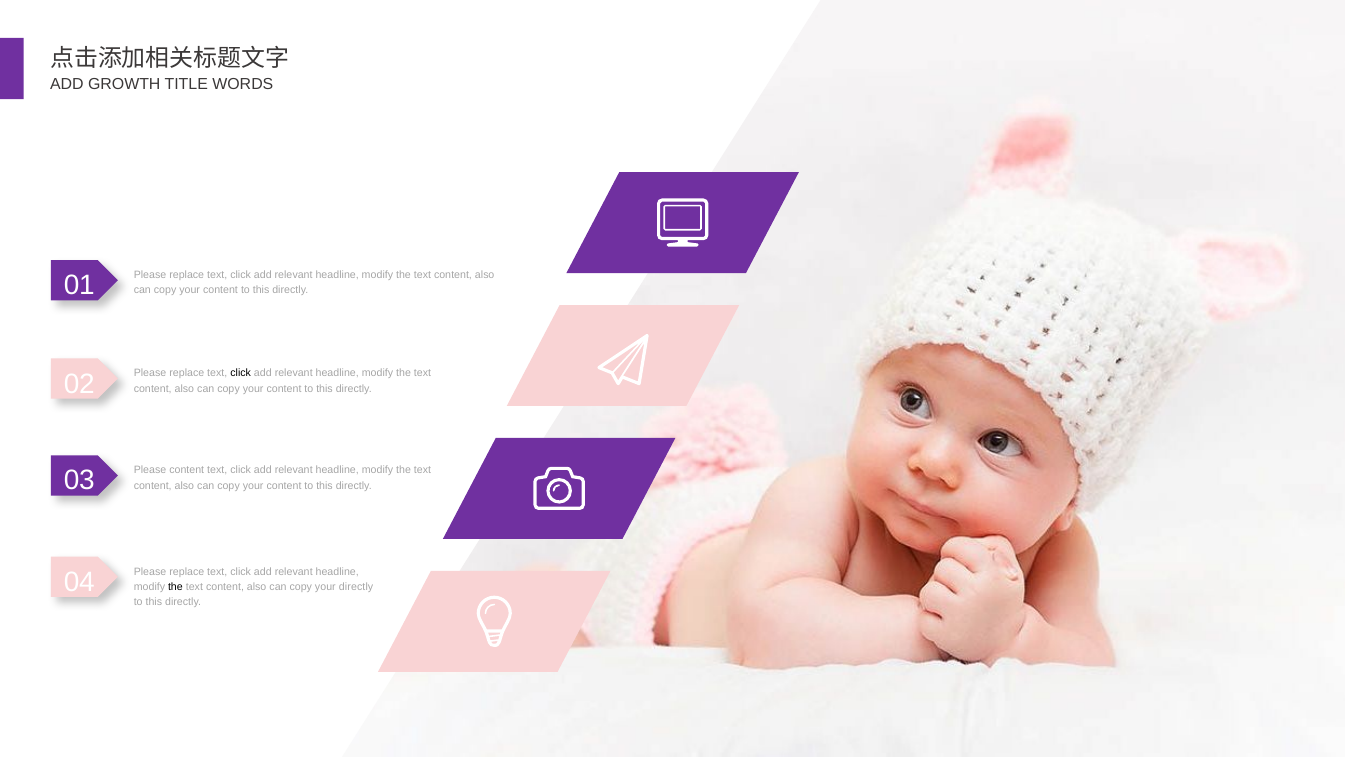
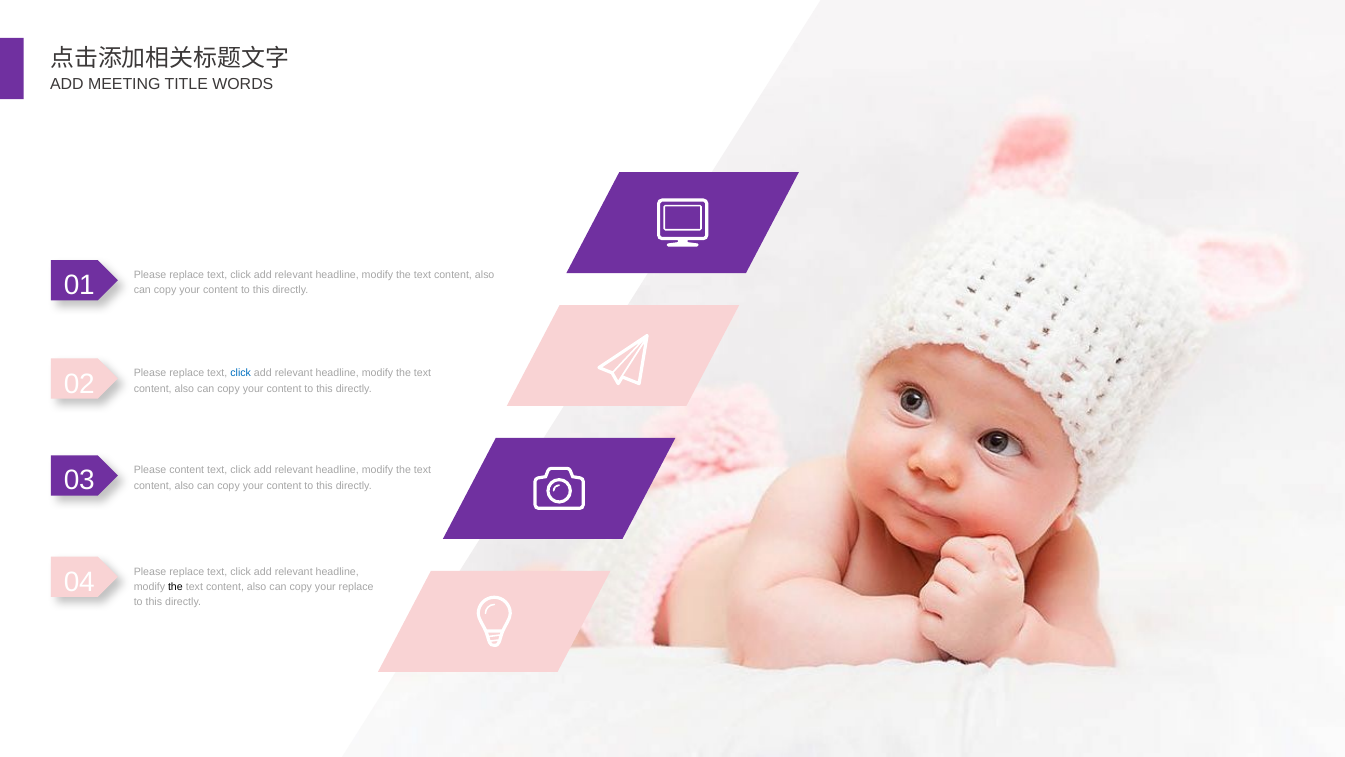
GROWTH: GROWTH -> MEETING (124, 84)
click colour: black -> blue (241, 373)
your directly: directly -> replace (356, 587)
